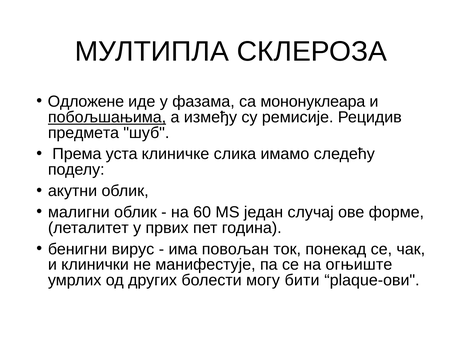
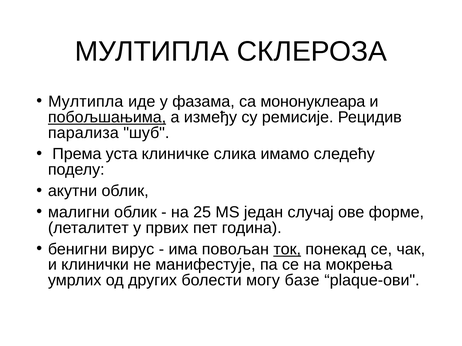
Одложене: Одложене -> Мултипла (86, 102)
предмета: предмета -> парализа (83, 133)
60: 60 -> 25 (202, 213)
ток underline: none -> present (287, 249)
огњиште: огњиште -> мокрења (359, 265)
бити: бити -> базе (302, 281)
